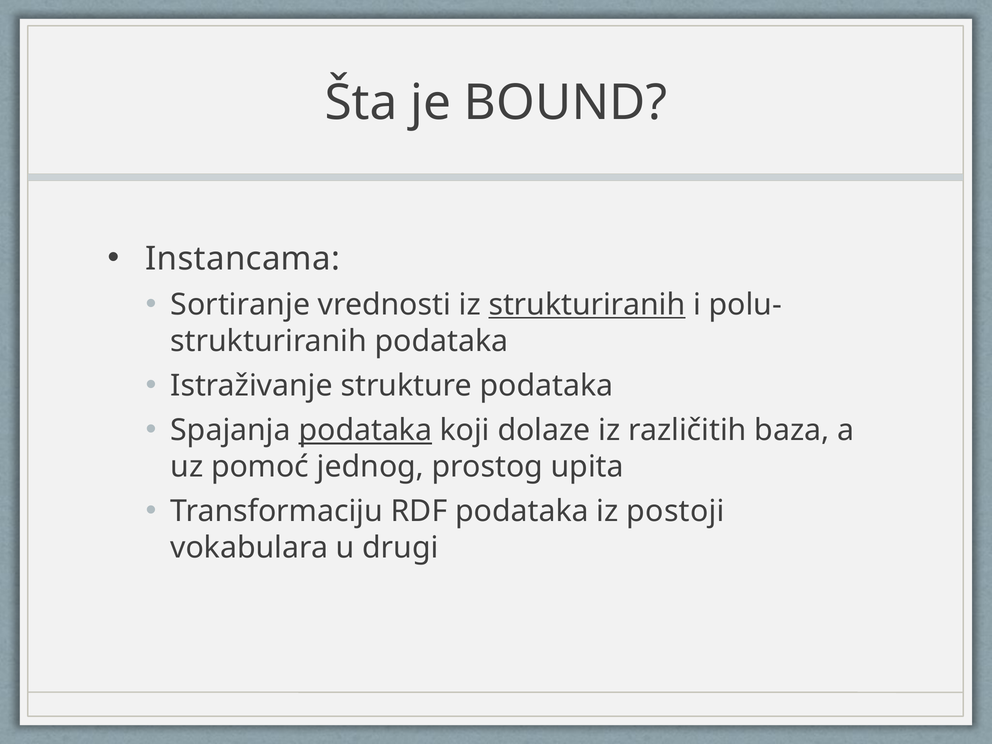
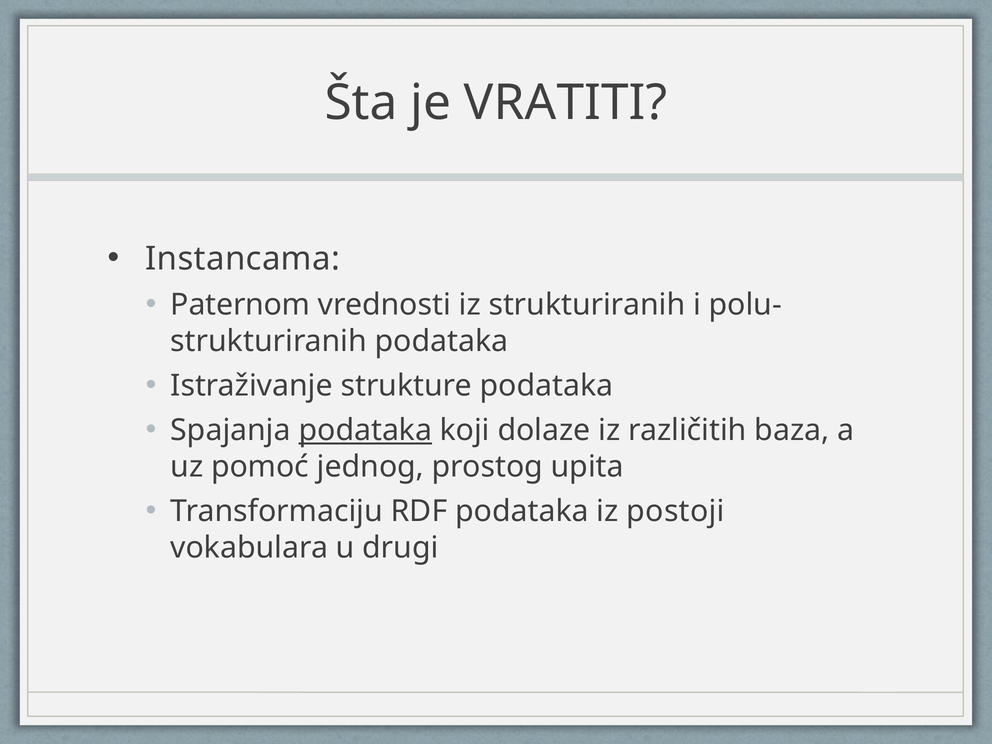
BOUND: BOUND -> VRATITI (566, 103)
Sortiranje: Sortiranje -> Paternom (240, 305)
strukturiranih underline: present -> none (587, 305)
